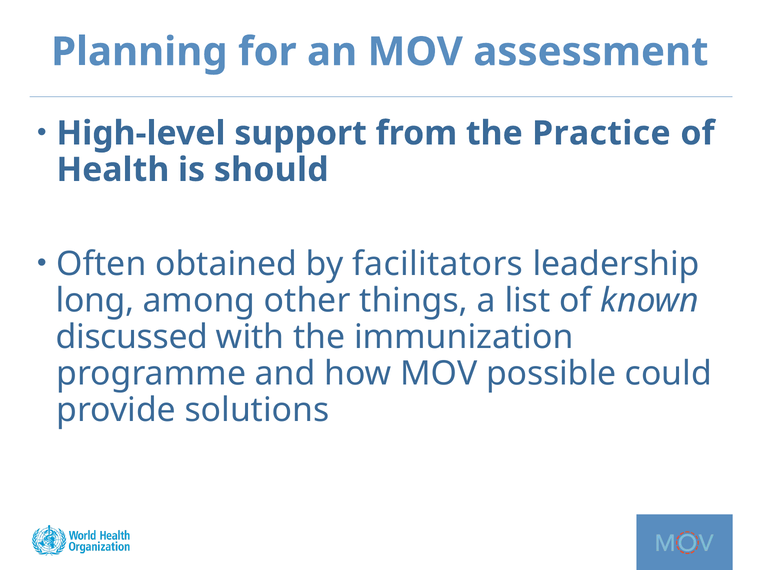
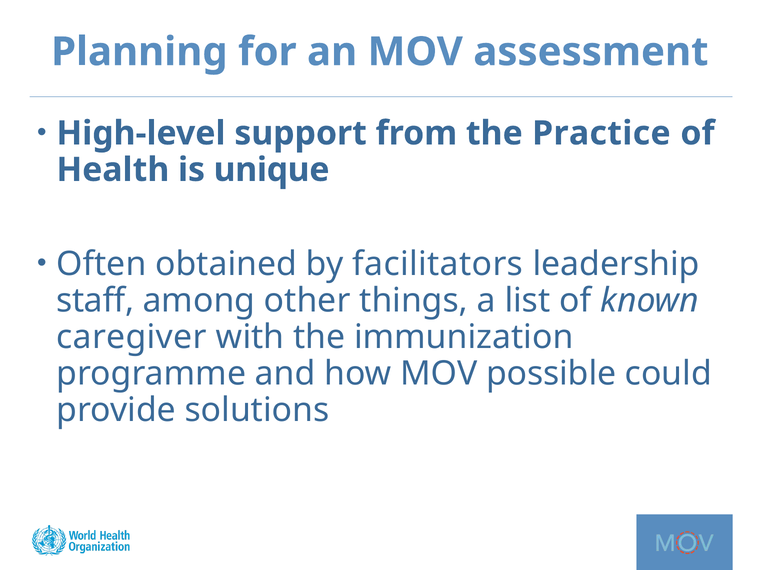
should: should -> unique (272, 170)
long: long -> staff (95, 300)
discussed: discussed -> caregiver (132, 337)
